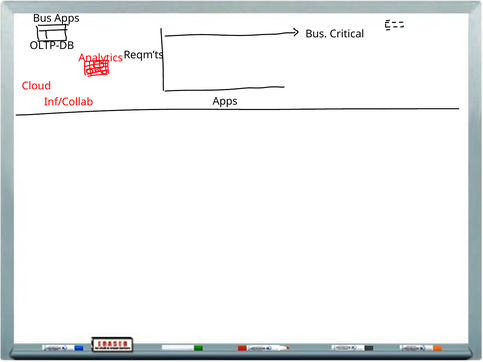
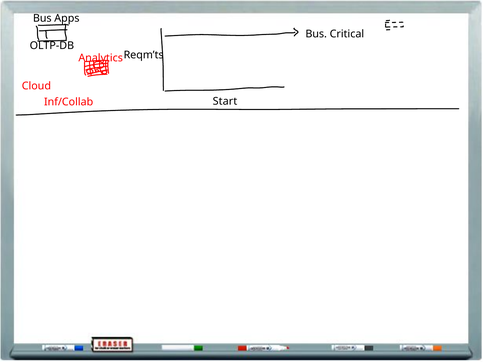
Apps: Apps -> Start (225, 101)
